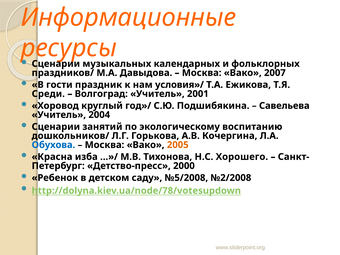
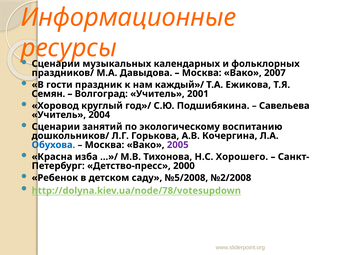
условия»/: условия»/ -> каждый»/ (179, 85)
Среди: Среди -> Семян (48, 94)
2005 colour: orange -> purple (178, 145)
